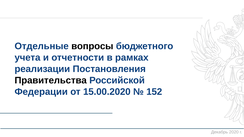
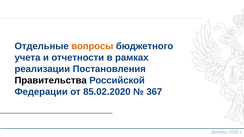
вопросы colour: black -> orange (92, 46)
15.00.2020: 15.00.2020 -> 85.02.2020 (107, 92)
152: 152 -> 367 (154, 92)
